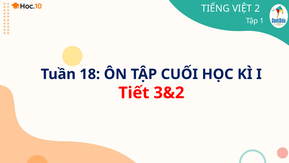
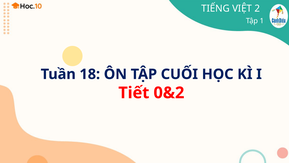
3&2: 3&2 -> 0&2 (169, 93)
